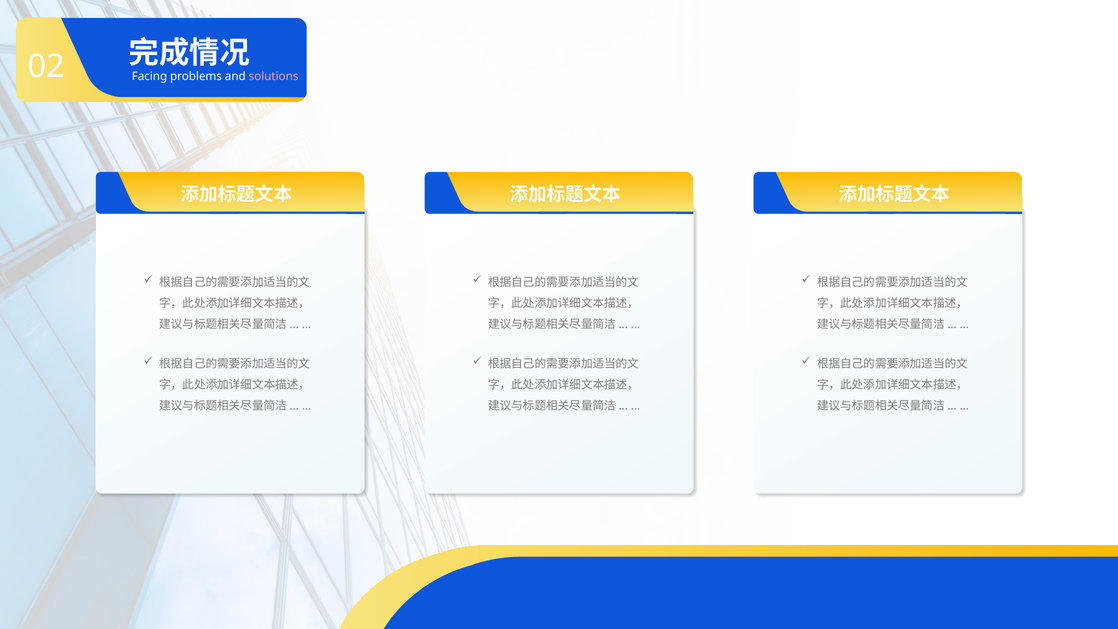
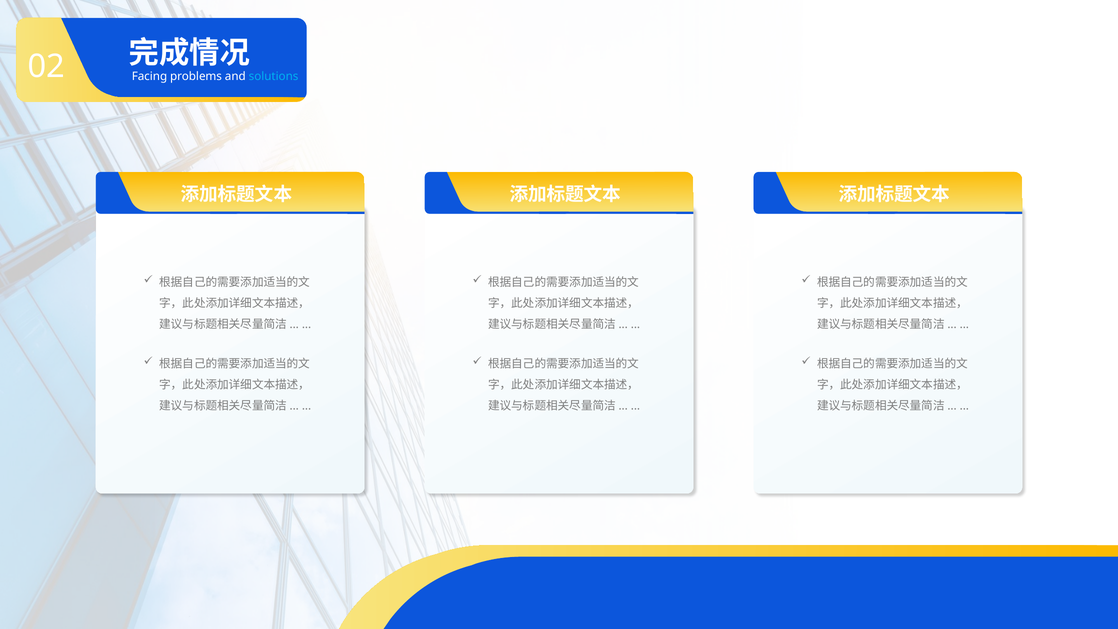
solutions colour: pink -> light blue (274, 76)
